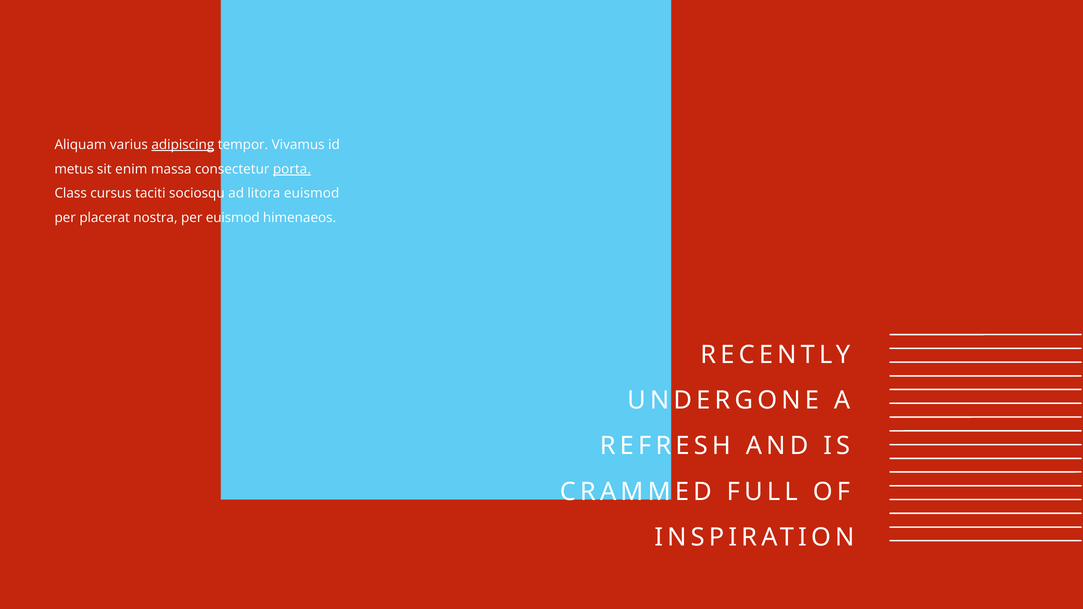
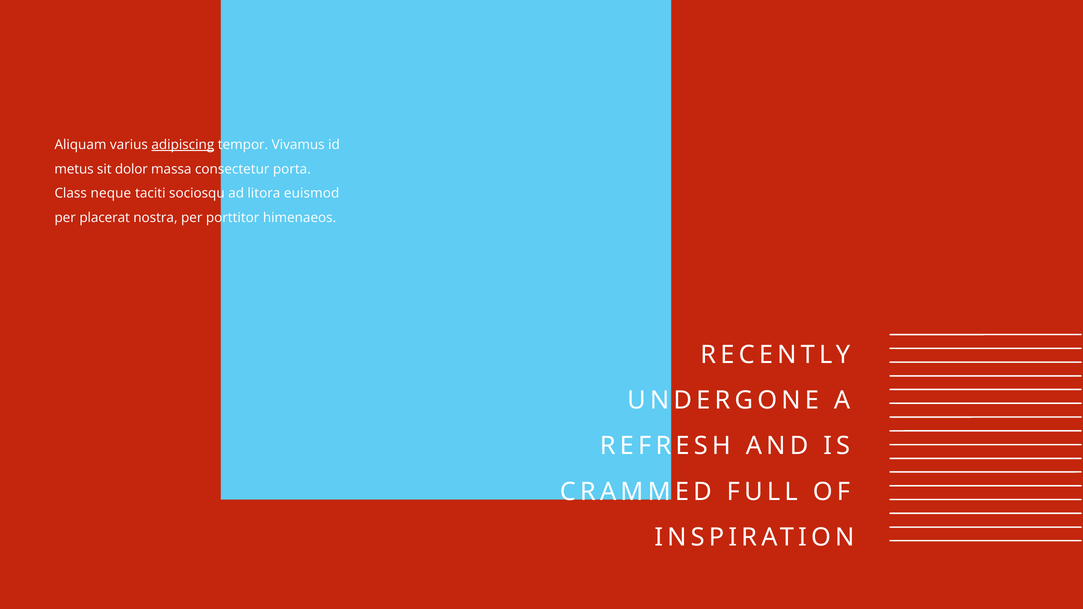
enim: enim -> dolor (131, 169)
porta underline: present -> none (292, 169)
cursus: cursus -> neque (111, 194)
per euismod: euismod -> porttitor (233, 218)
